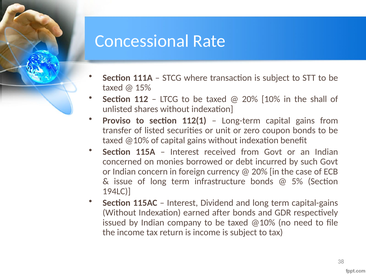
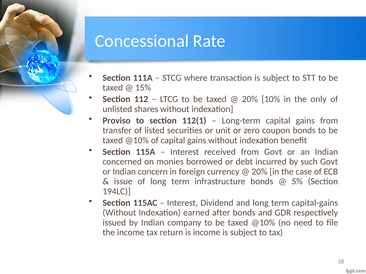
shall: shall -> only (319, 99)
